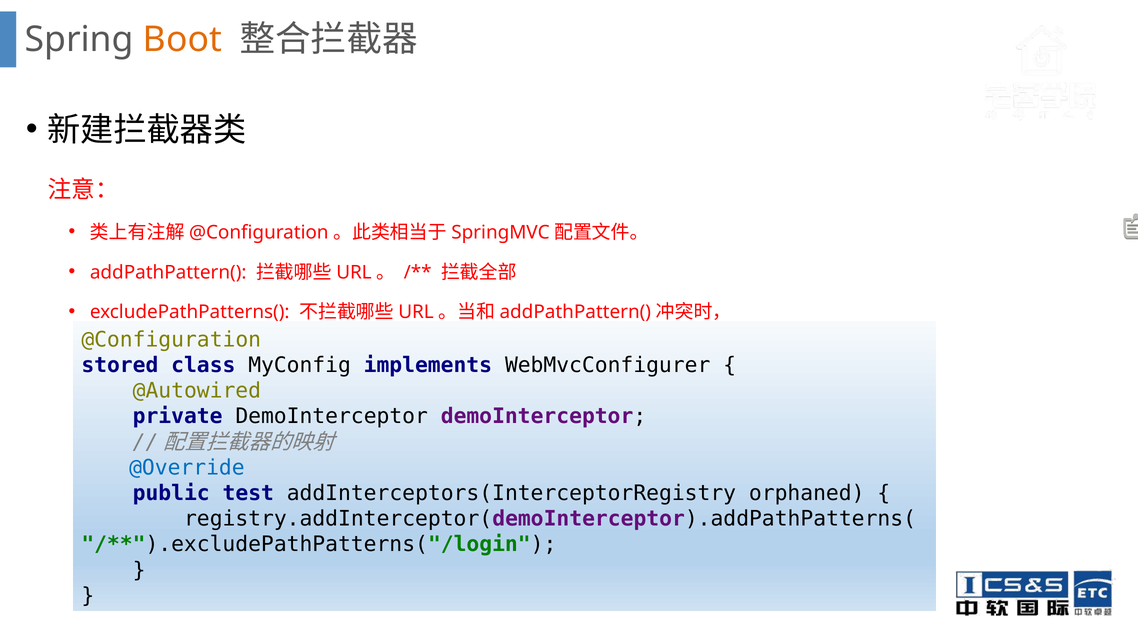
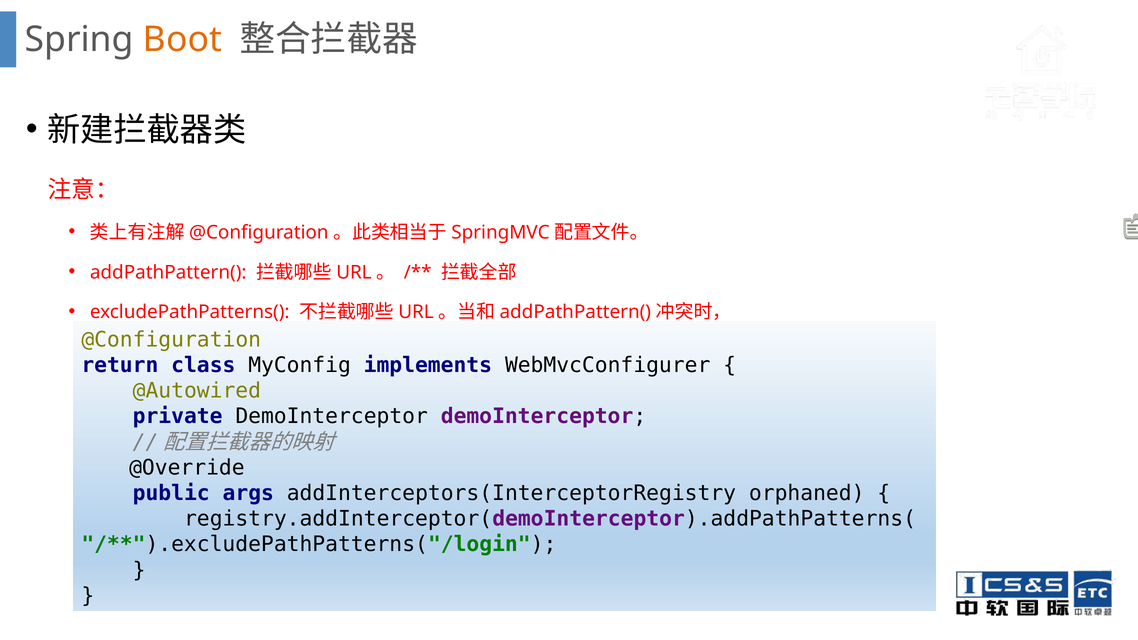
stored: stored -> return (120, 365)
@Override colour: blue -> black (187, 468)
test: test -> args (248, 493)
